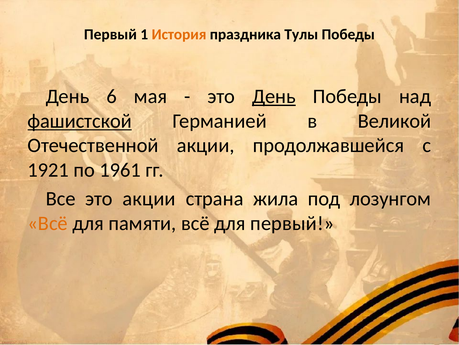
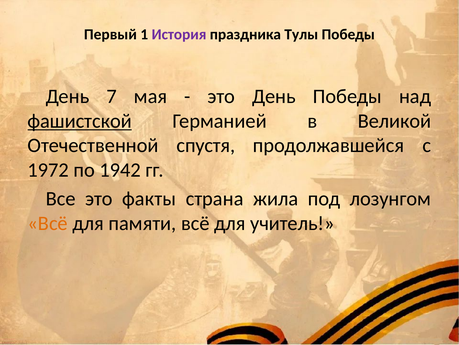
История colour: orange -> purple (179, 34)
6: 6 -> 7 (112, 96)
День underline: present -> none (274, 96)
Отечественной акции: акции -> спустя (206, 145)
1921: 1921 -> 1972 (48, 170)
1961: 1961 -> 1942 (120, 170)
это акции: акции -> факты (149, 198)
для первый: первый -> учитель (292, 223)
